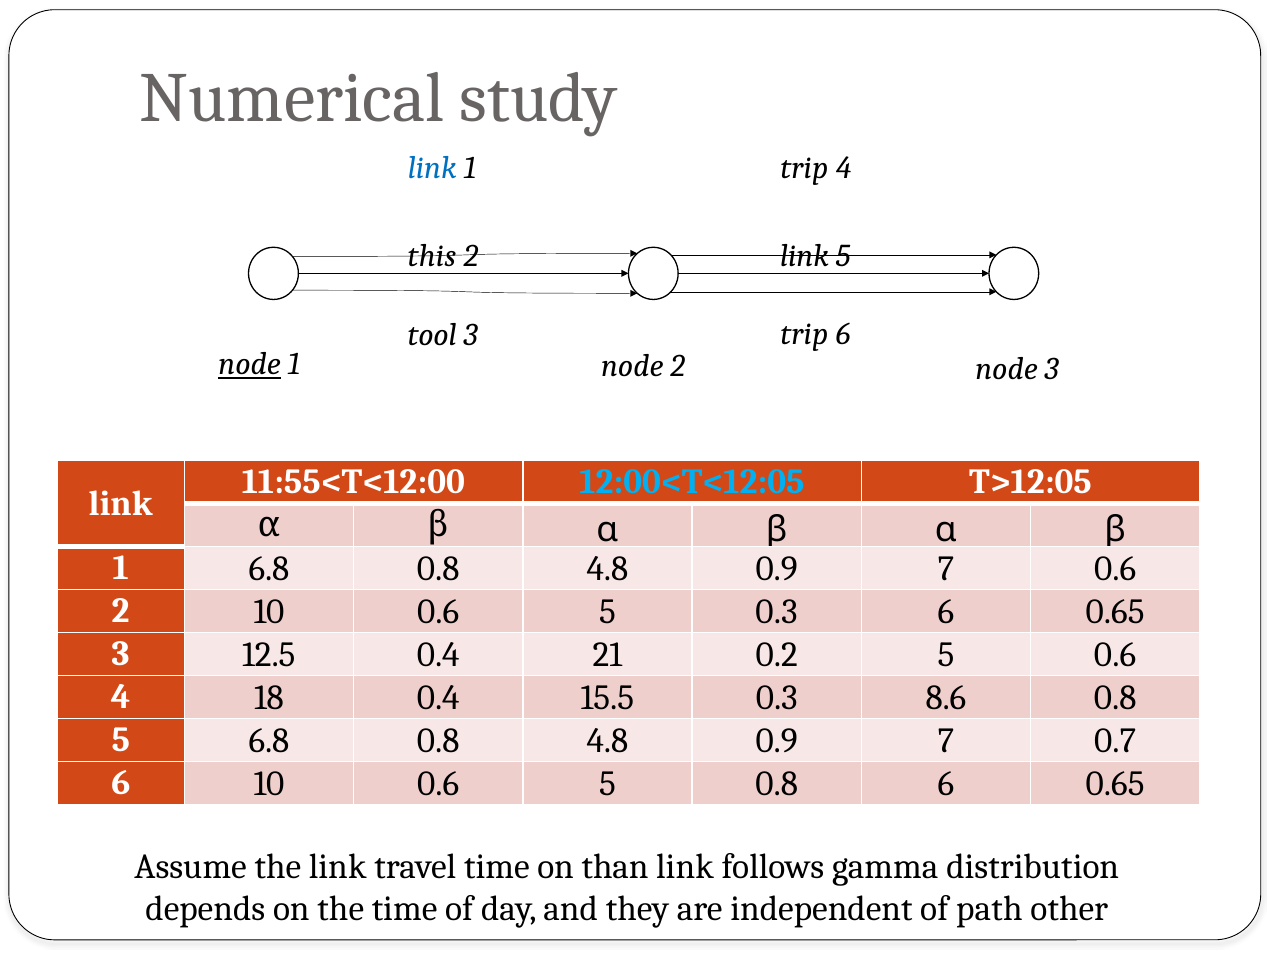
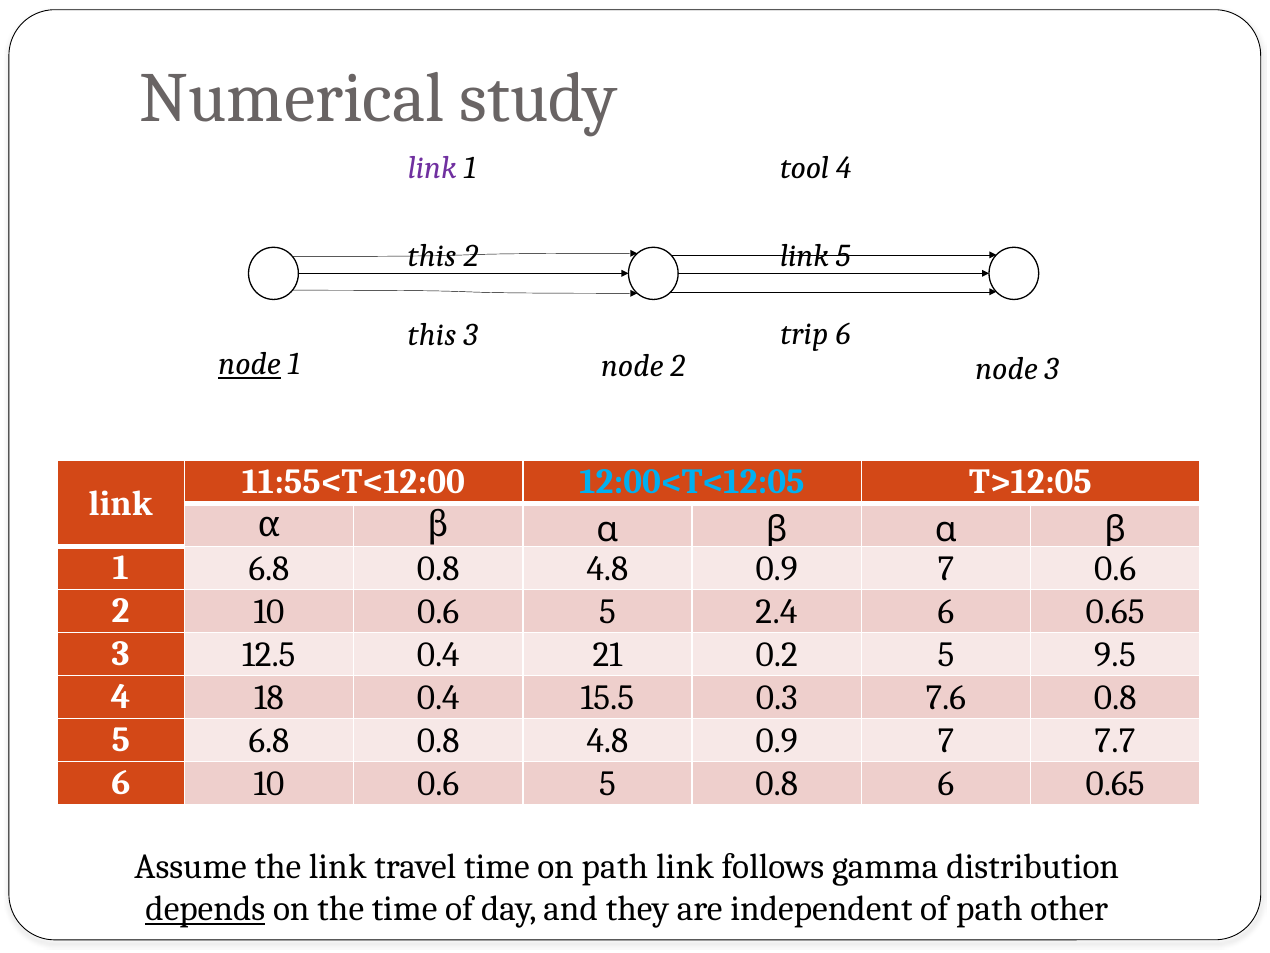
link colour: blue -> purple (432, 168)
trip: trip -> tool (805, 168)
tool: tool -> this (432, 335)
5 0.3: 0.3 -> 2.4 (776, 612)
5 0.6: 0.6 -> 9.5 (1115, 655)
8.6: 8.6 -> 7.6 (946, 698)
0.7: 0.7 -> 7.7 (1115, 741)
on than: than -> path (615, 866)
depends underline: none -> present (205, 908)
